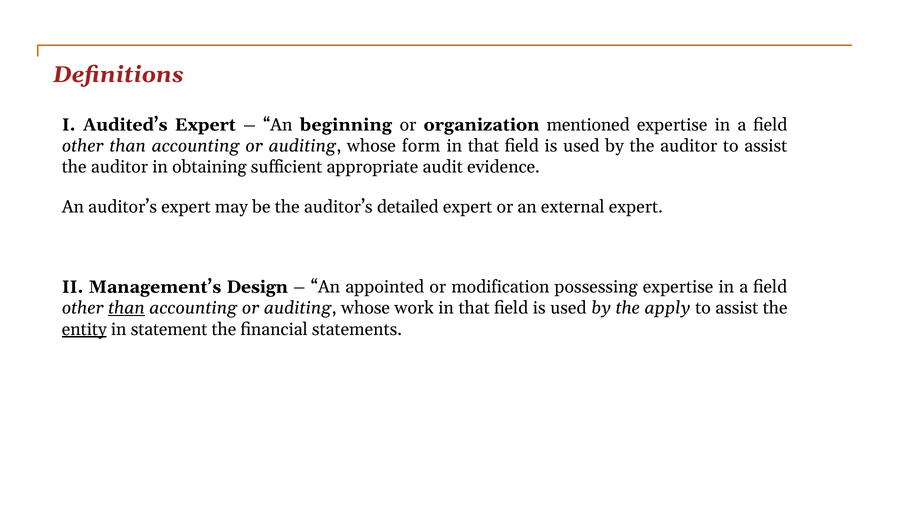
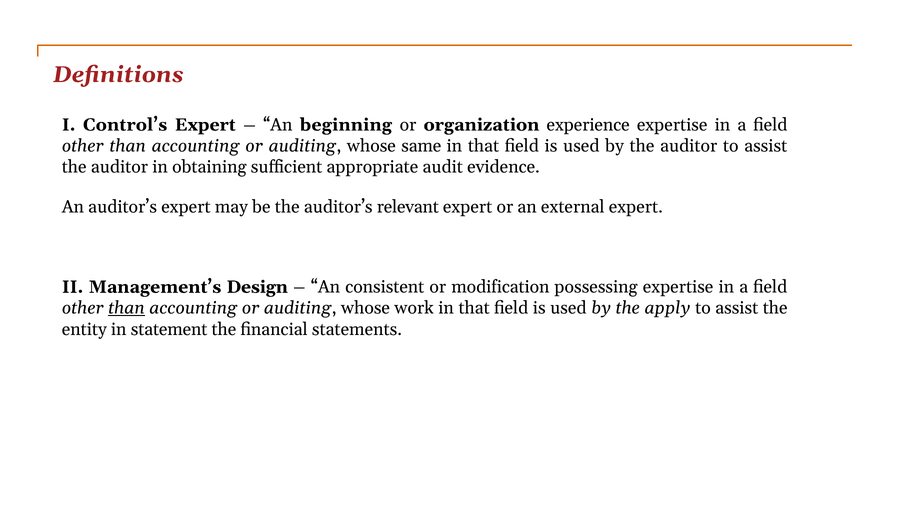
Audited’s: Audited’s -> Control’s (125, 125)
mentioned: mentioned -> experience (588, 125)
form: form -> same (421, 146)
detailed: detailed -> relevant (408, 207)
appointed: appointed -> consistent (385, 287)
entity underline: present -> none (84, 329)
